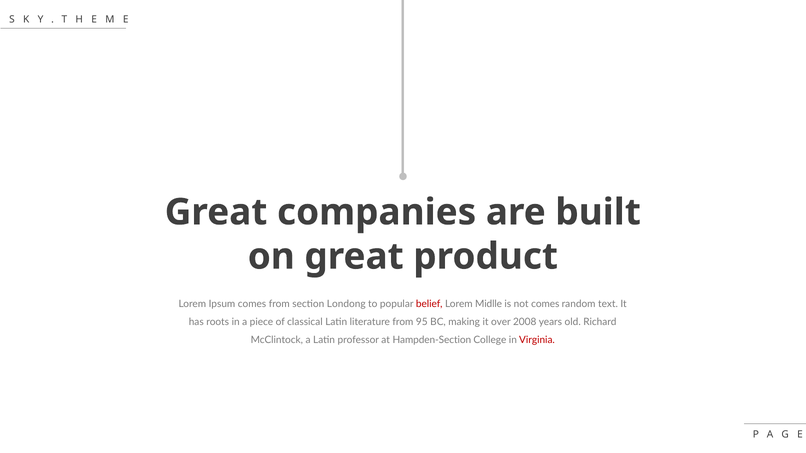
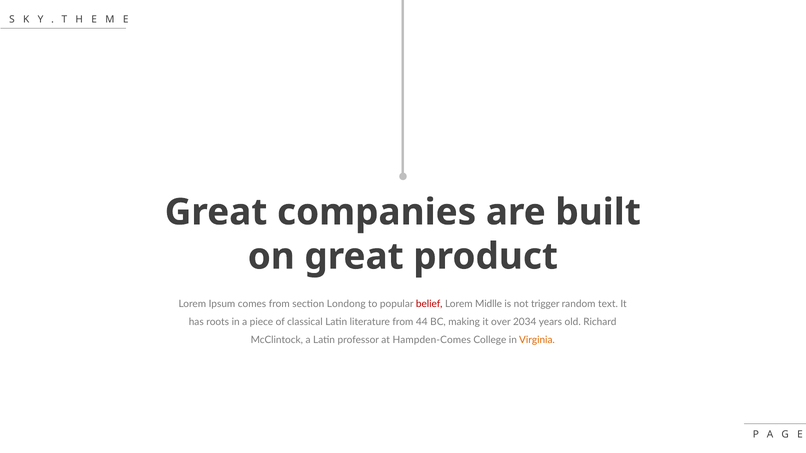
not comes: comes -> trigger (545, 304)
95: 95 -> 44 (422, 322)
2008: 2008 -> 2034 (525, 322)
Hampden-Section: Hampden-Section -> Hampden-Comes (432, 340)
Virginia colour: red -> orange (537, 340)
